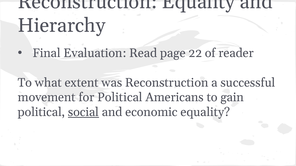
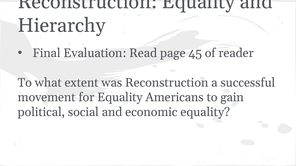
22: 22 -> 45 (195, 53)
for Political: Political -> Equality (120, 98)
social underline: present -> none (83, 112)
